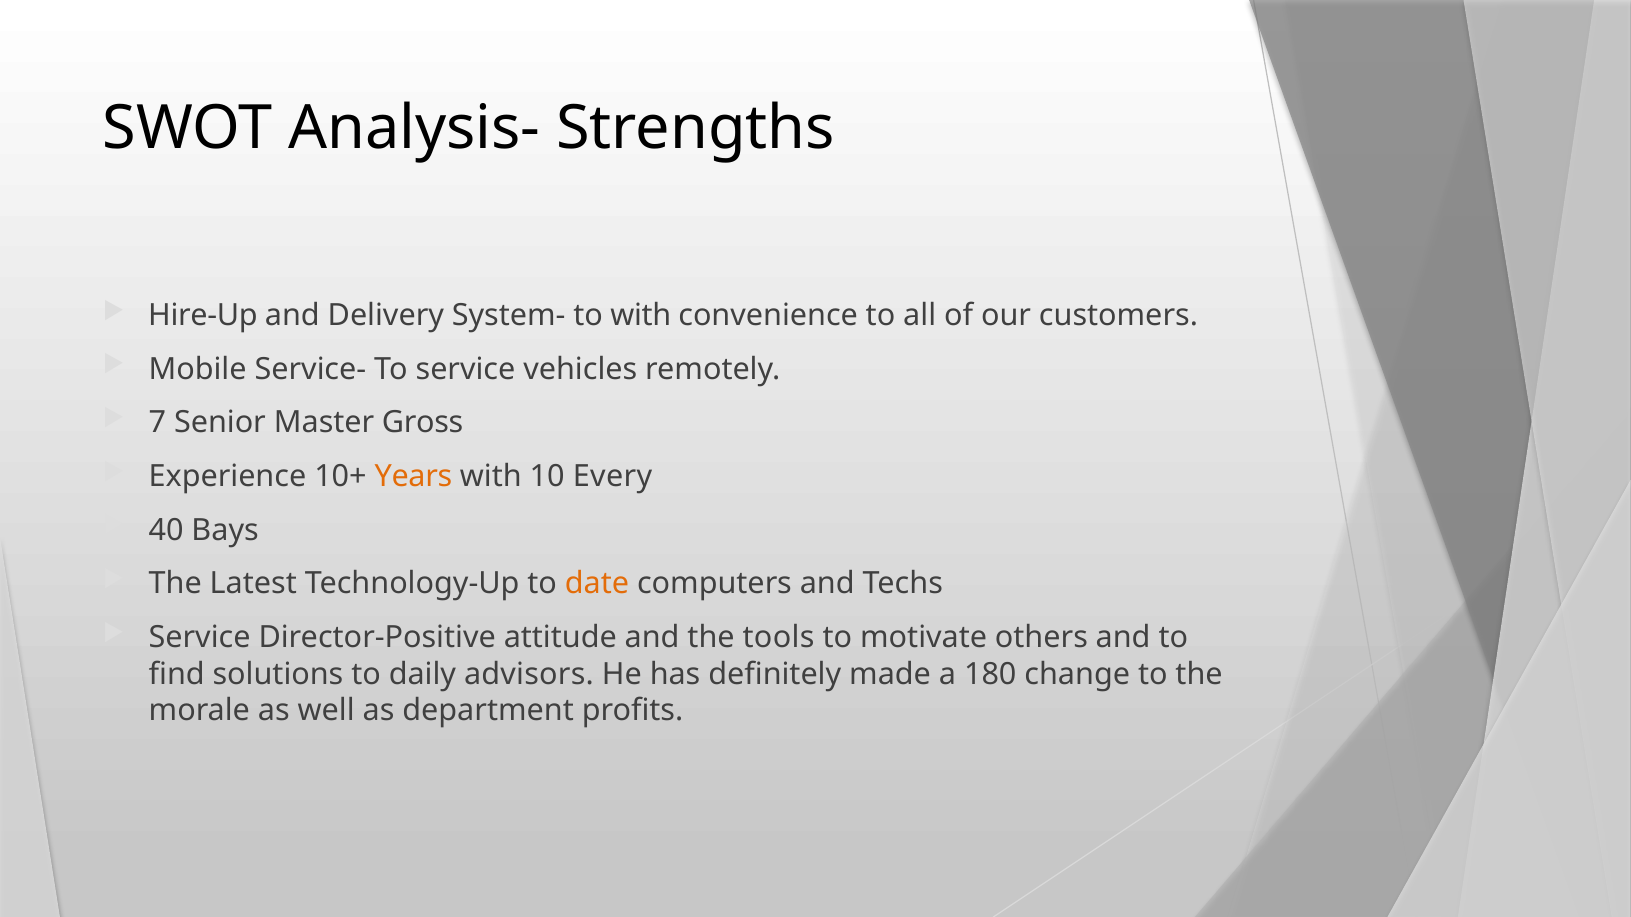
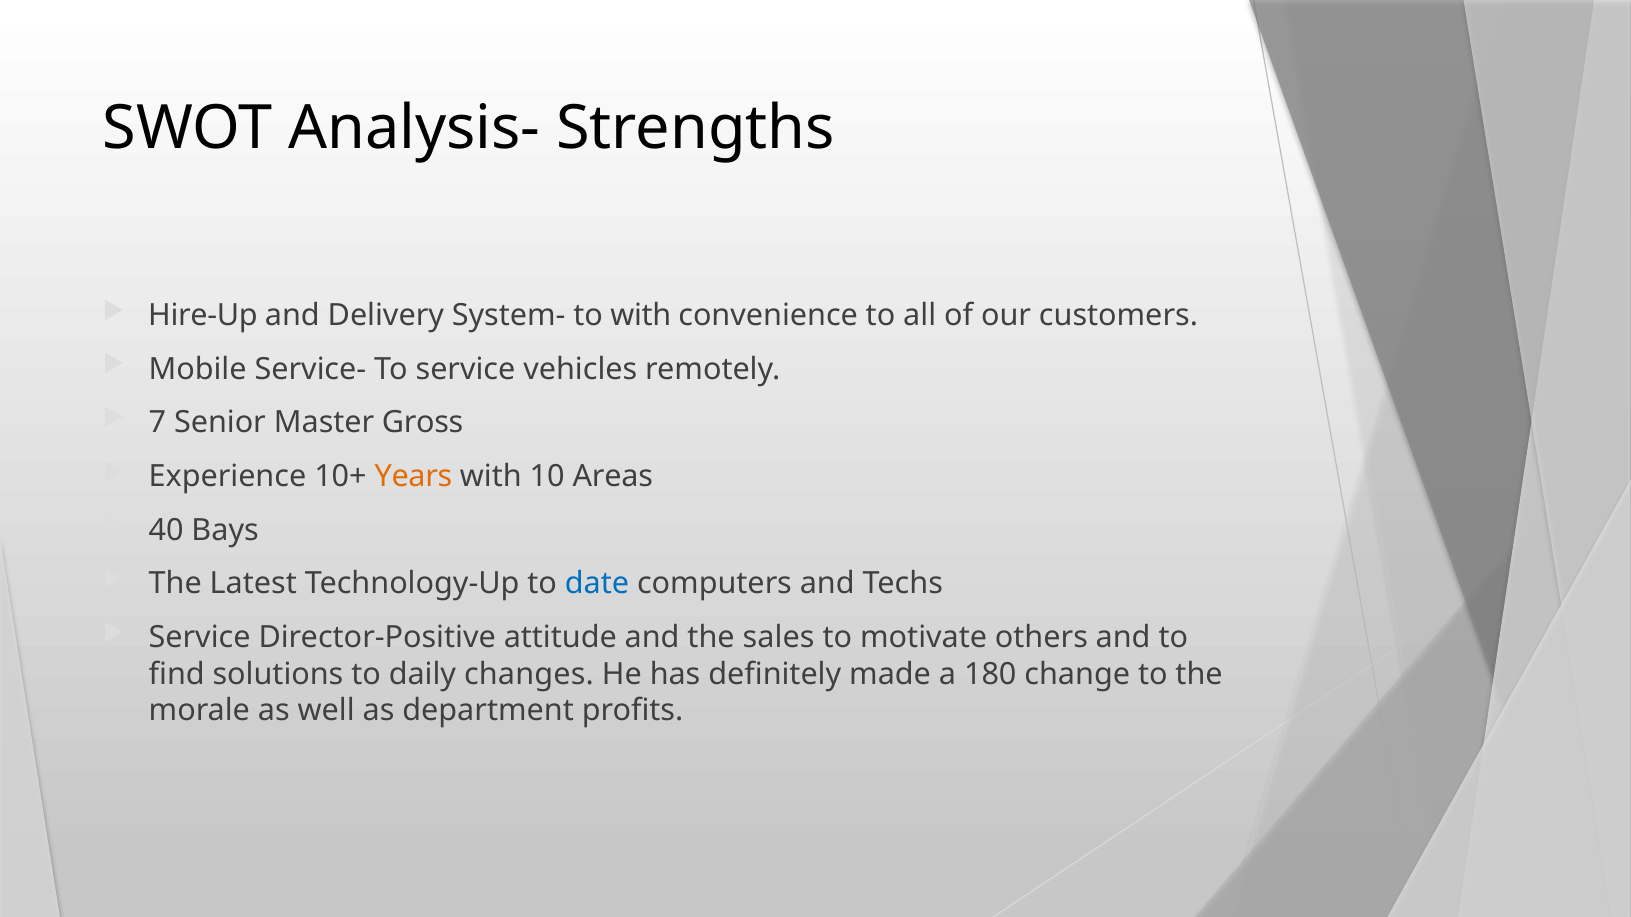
Every: Every -> Areas (613, 477)
date colour: orange -> blue (597, 584)
tools: tools -> sales (779, 638)
advisors: advisors -> changes (529, 675)
